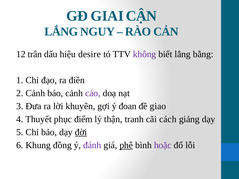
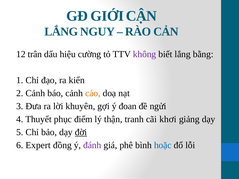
GIAI: GIAI -> GIỚI (107, 16)
desire: desire -> cường (90, 54)
điền: điền -> kiến (77, 80)
cáo colour: purple -> orange (93, 93)
giao: giao -> ngửi (158, 106)
cách: cách -> khơi (168, 119)
Khung: Khung -> Expert (38, 145)
phê underline: present -> none (126, 145)
hoặc colour: purple -> blue (163, 145)
